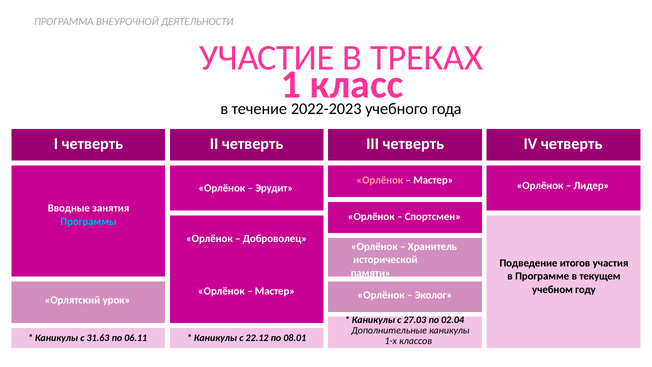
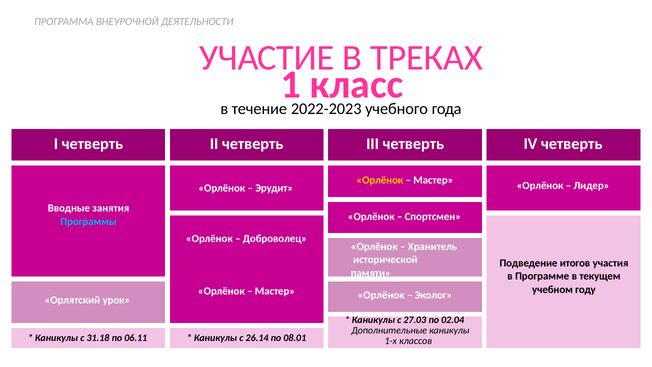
Орлёнок colour: pink -> yellow (380, 180)
31.63: 31.63 -> 31.18 (98, 338)
22.12: 22.12 -> 26.14 (257, 338)
